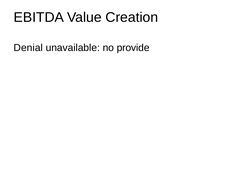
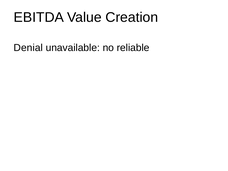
provide: provide -> reliable (133, 48)
